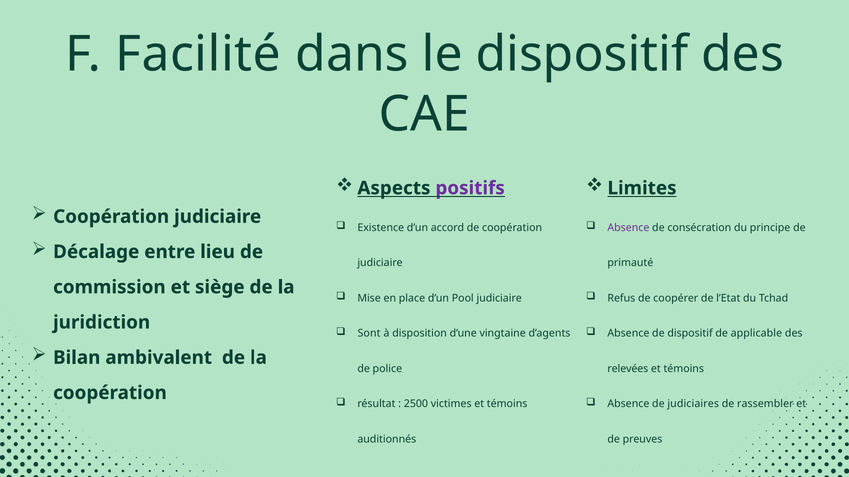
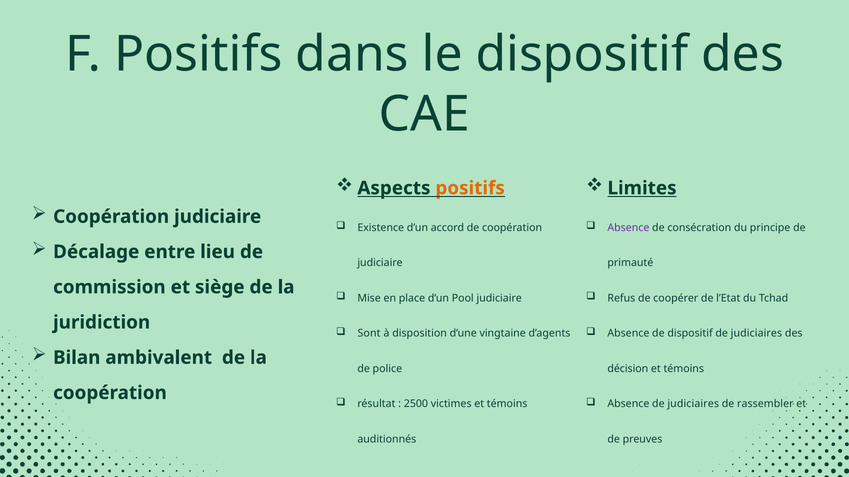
F Facilité: Facilité -> Positifs (198, 55)
positifs colour: purple -> orange (470, 188)
dispositif de applicable: applicable -> judiciaires (756, 334)
relevées: relevées -> décision (628, 369)
